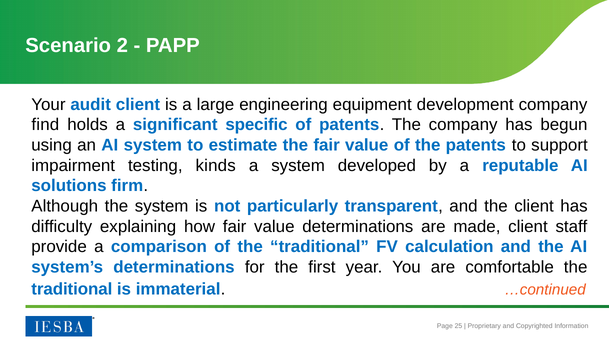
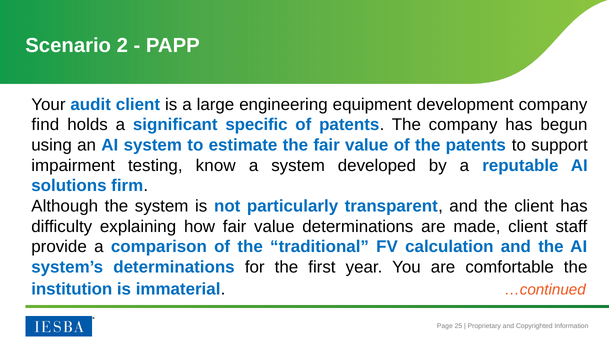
kinds: kinds -> know (216, 165)
traditional: traditional -> institution (72, 289)
